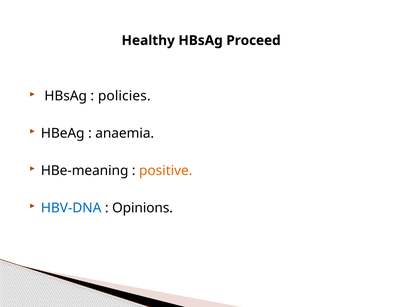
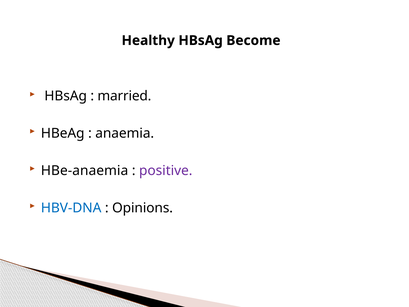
Proceed: Proceed -> Become (253, 40)
policies: policies -> married (124, 96)
HBe-meaning: HBe-meaning -> HBe-anaemia (85, 171)
positive colour: orange -> purple (166, 171)
